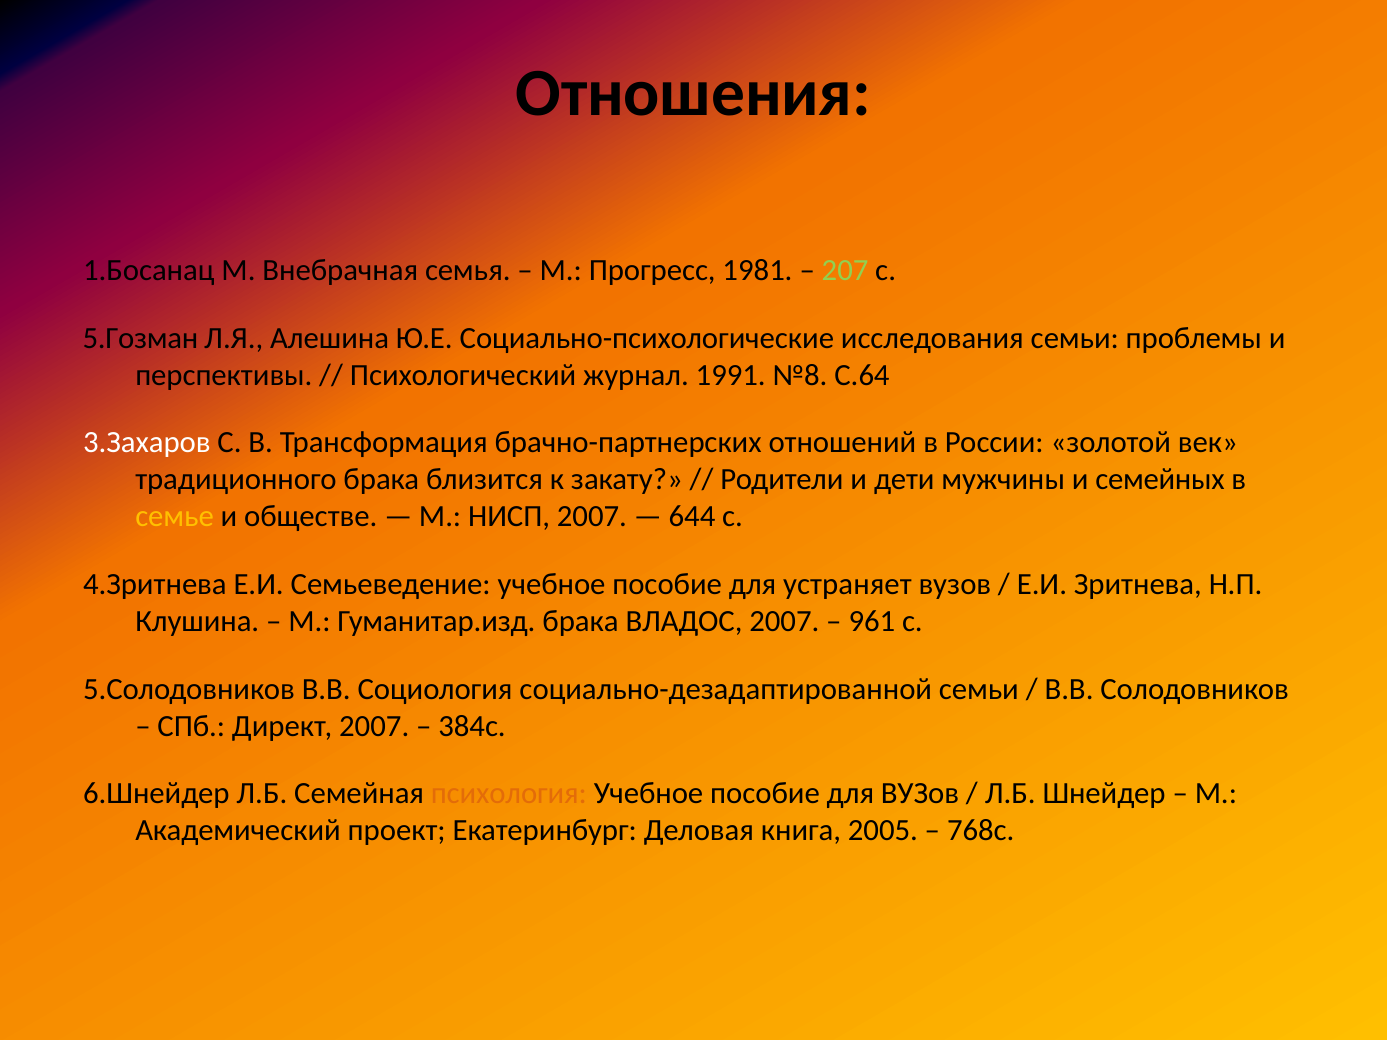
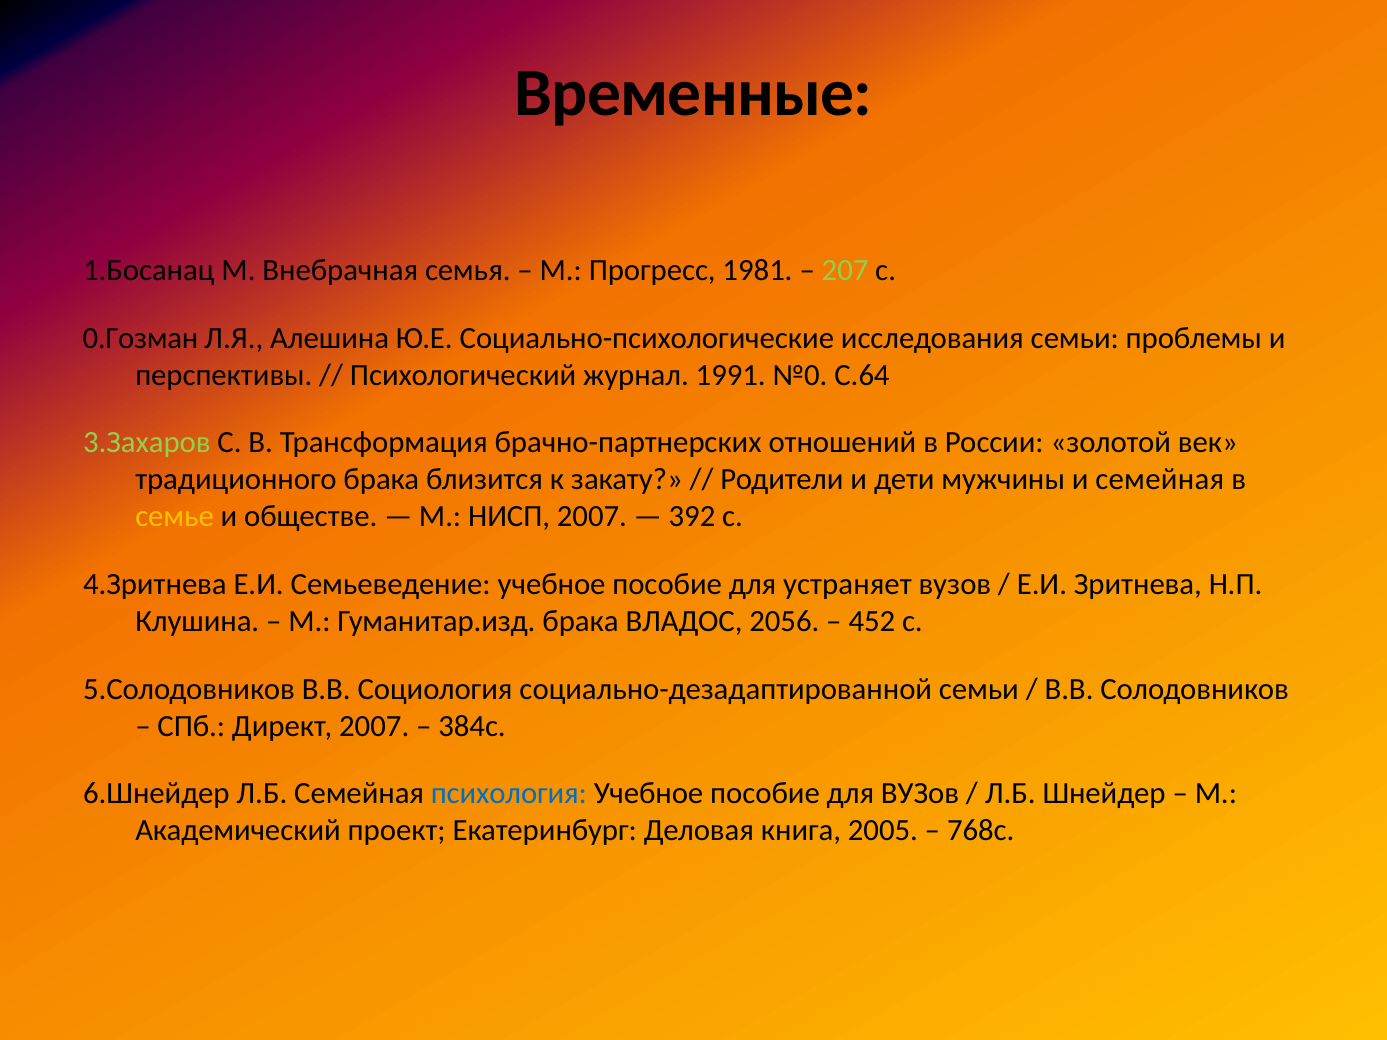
Отношения: Отношения -> Временные (694, 94)
5.Гозман: 5.Гозман -> 0.Гозман (140, 338)
№8: №8 -> №0 (800, 375)
3.Захаров colour: white -> light green (147, 443)
и семейных: семейных -> семейная (1160, 480)
644: 644 -> 392 (692, 517)
ВЛАДОС 2007: 2007 -> 2056 (784, 621)
961: 961 -> 452 (872, 621)
психология colour: orange -> blue (509, 794)
